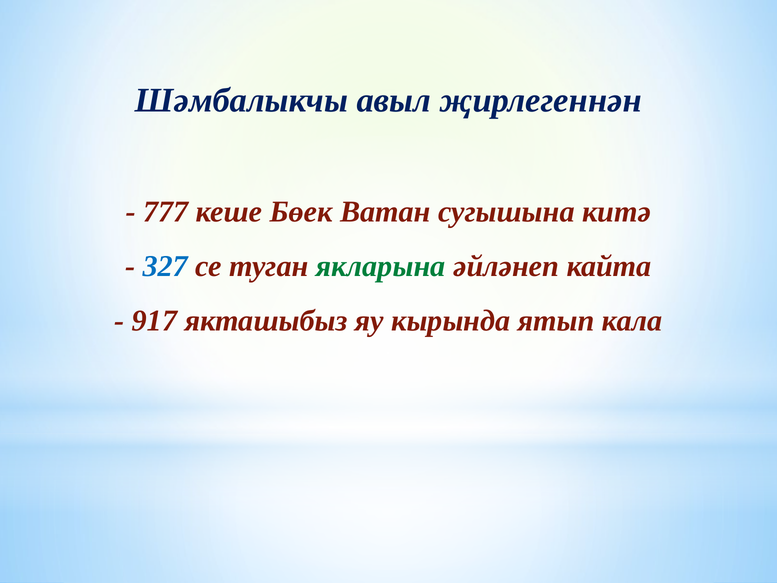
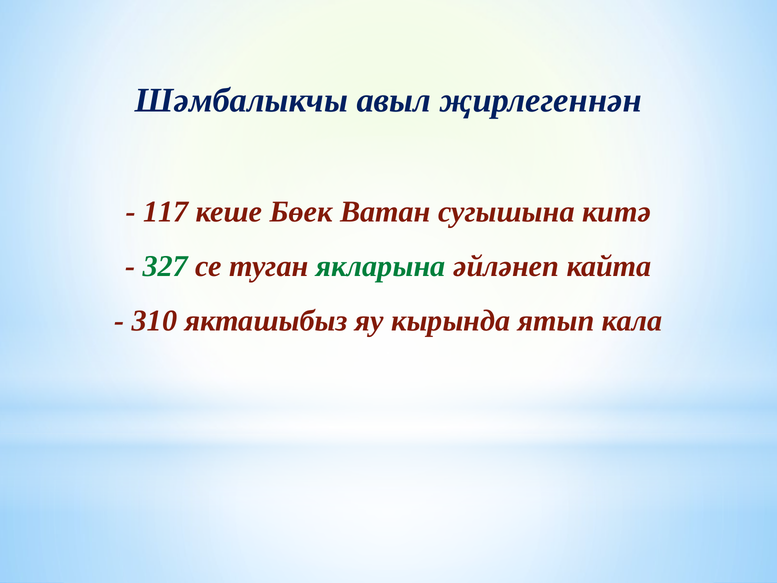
777: 777 -> 117 (166, 212)
327 colour: blue -> green (165, 266)
917: 917 -> 310 (154, 320)
